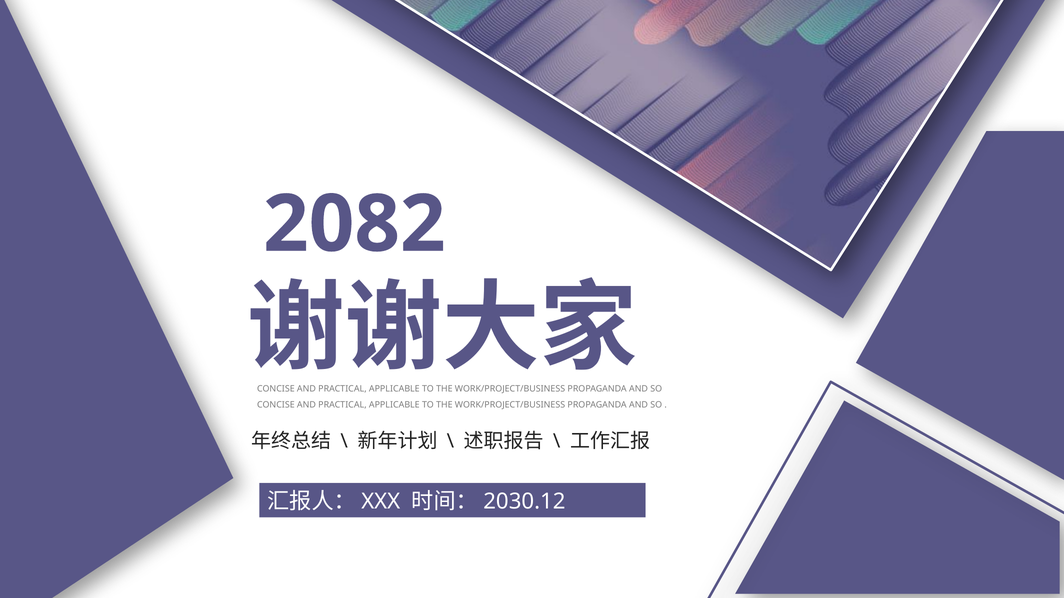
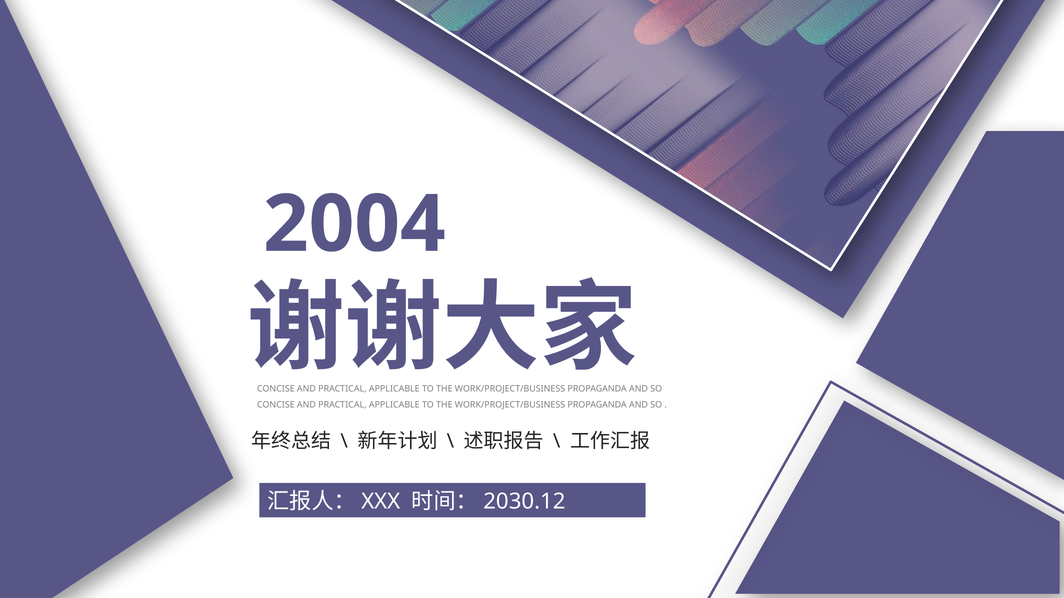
2082: 2082 -> 2004 (354, 225)
